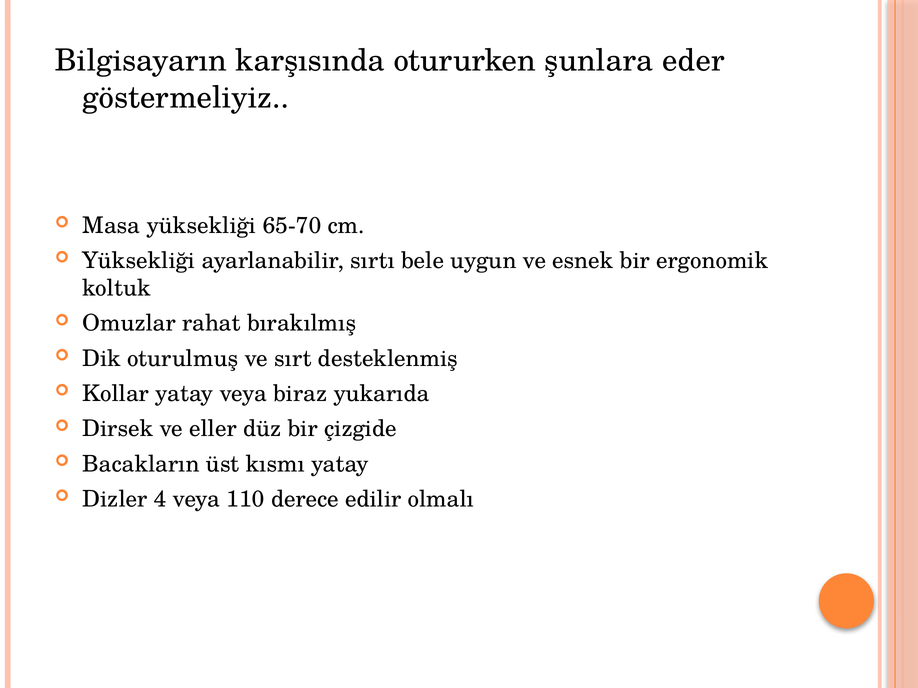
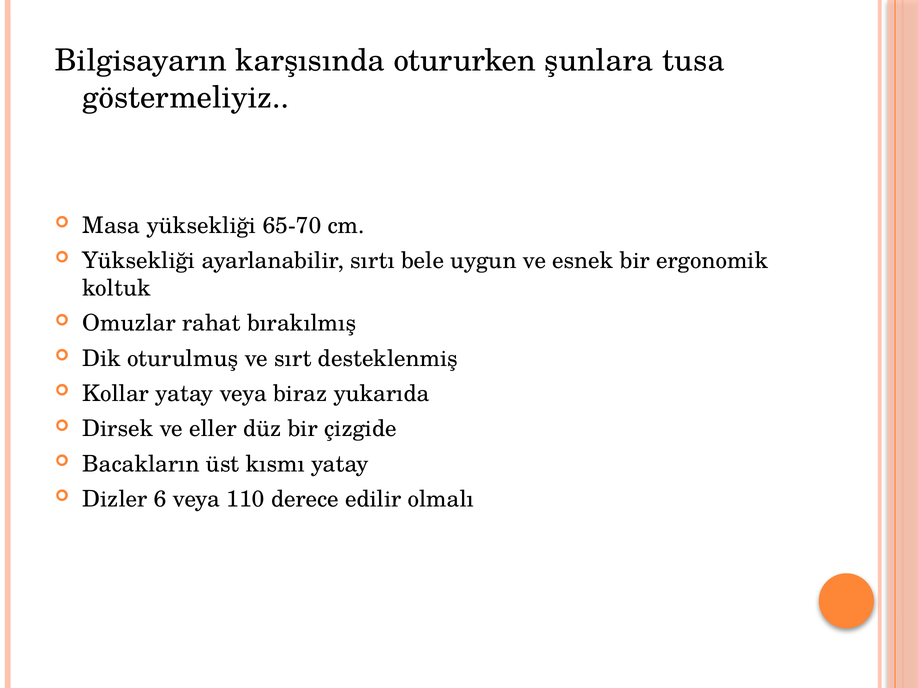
eder: eder -> tusa (693, 61)
4: 4 -> 6 (160, 500)
